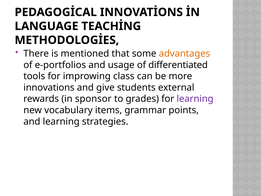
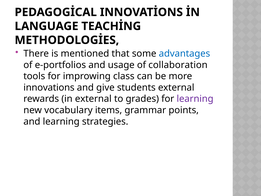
advantages colour: orange -> blue (184, 54)
differentiated: differentiated -> collaboration (178, 65)
in sponsor: sponsor -> external (93, 99)
